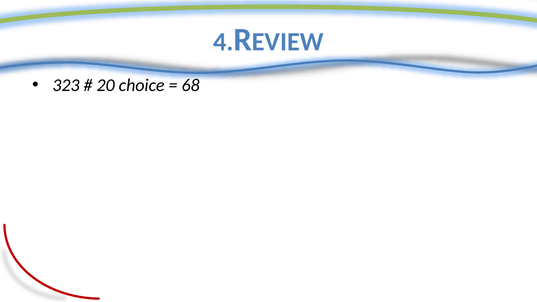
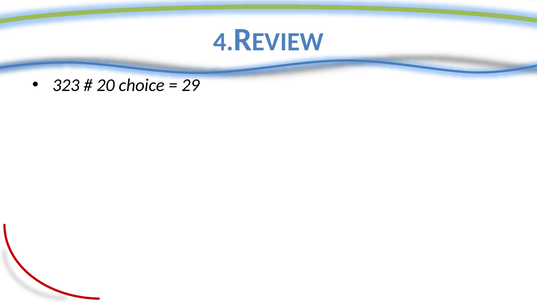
68: 68 -> 29 (191, 85)
